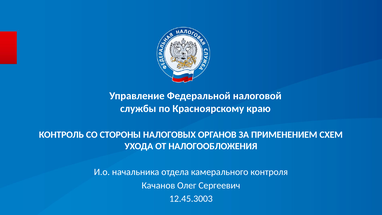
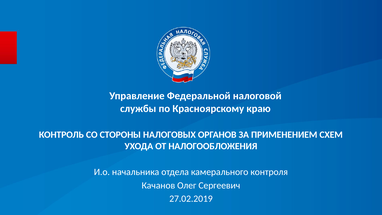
12.45.3003: 12.45.3003 -> 27.02.2019 (191, 199)
